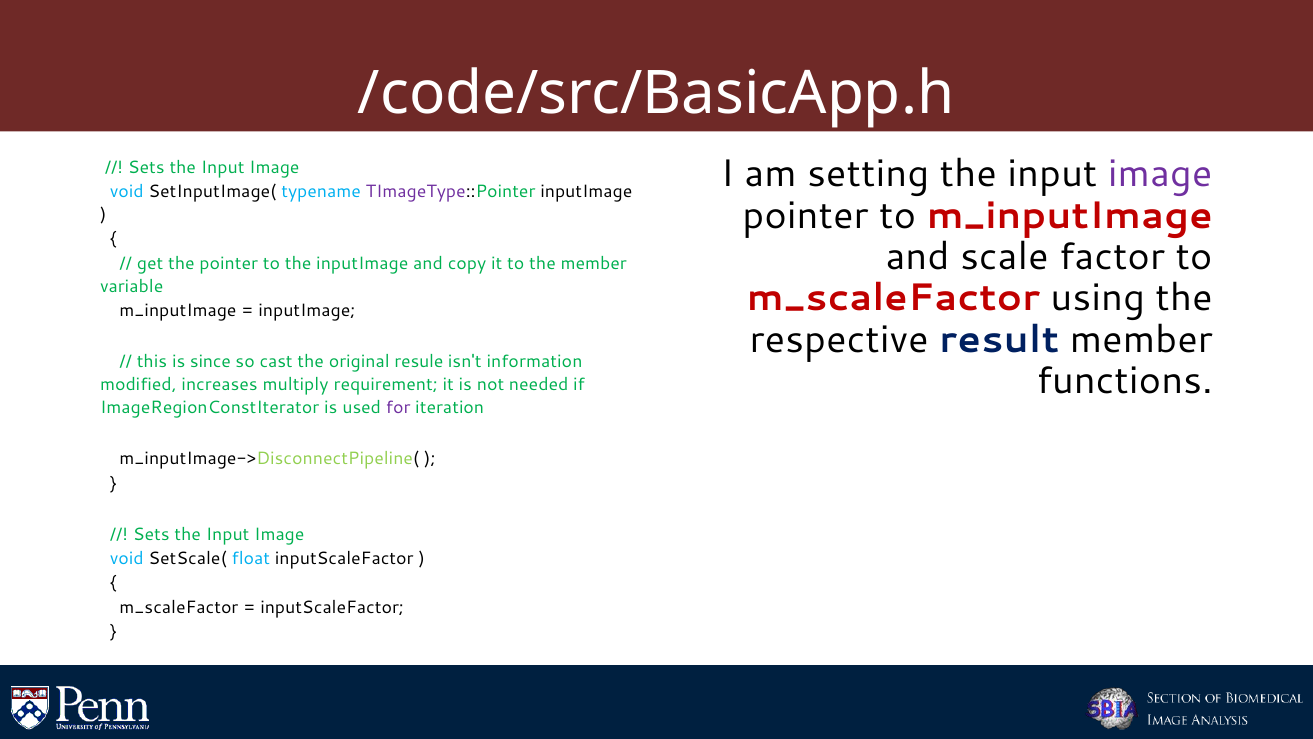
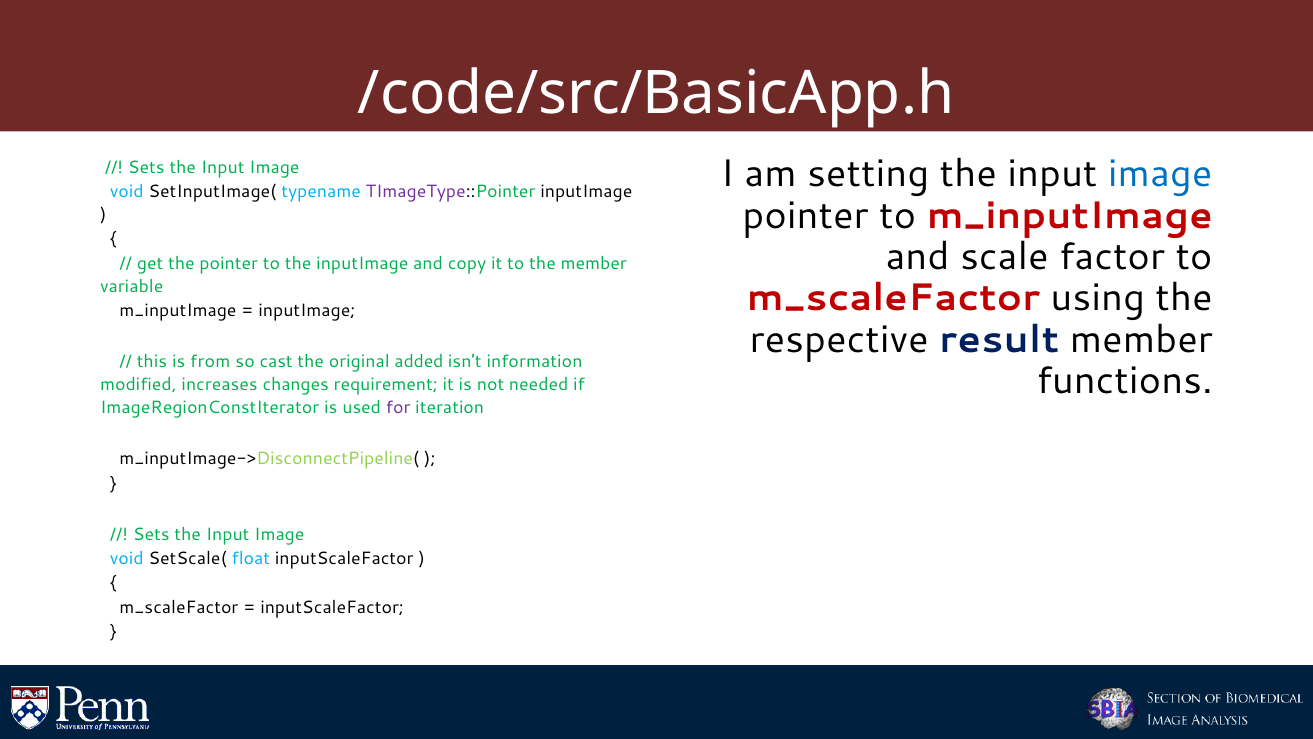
image colour: purple -> blue (1160, 174)
since: since -> from (210, 361)
resule: resule -> added (419, 361)
multiply: multiply -> changes (296, 384)
